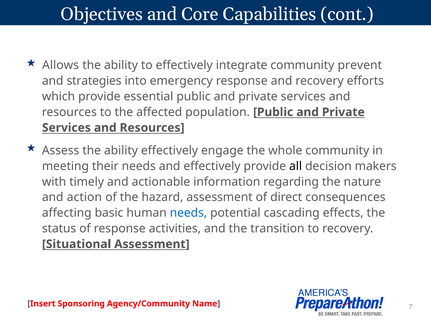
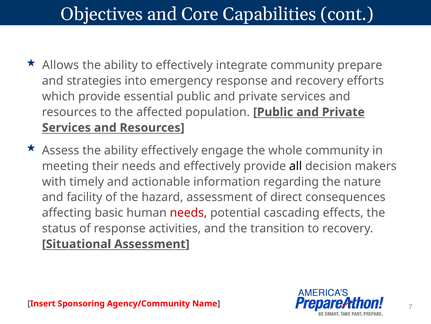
prevent: prevent -> prepare (360, 65)
action: action -> facility (84, 197)
needs colour: blue -> red (188, 212)
